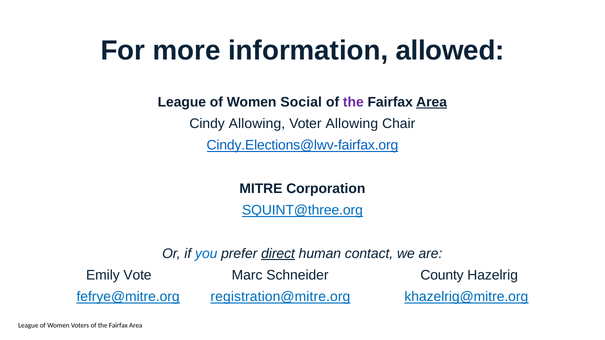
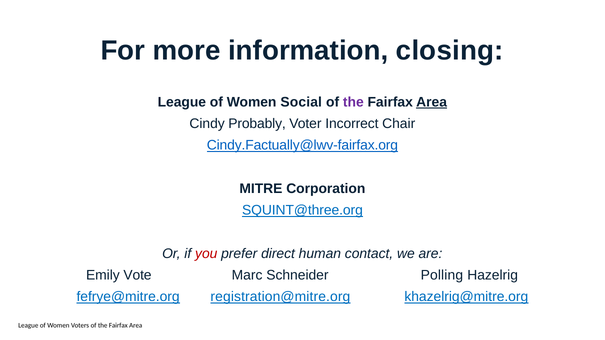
allowed: allowed -> closing (450, 51)
Cindy Allowing: Allowing -> Probably (257, 124)
Voter Allowing: Allowing -> Incorrect (352, 124)
Cindy.Elections@lwv-fairfax.org: Cindy.Elections@lwv-fairfax.org -> Cindy.Factually@lwv-fairfax.org (302, 145)
you colour: blue -> red (206, 254)
direct underline: present -> none (278, 254)
County: County -> Polling (442, 275)
